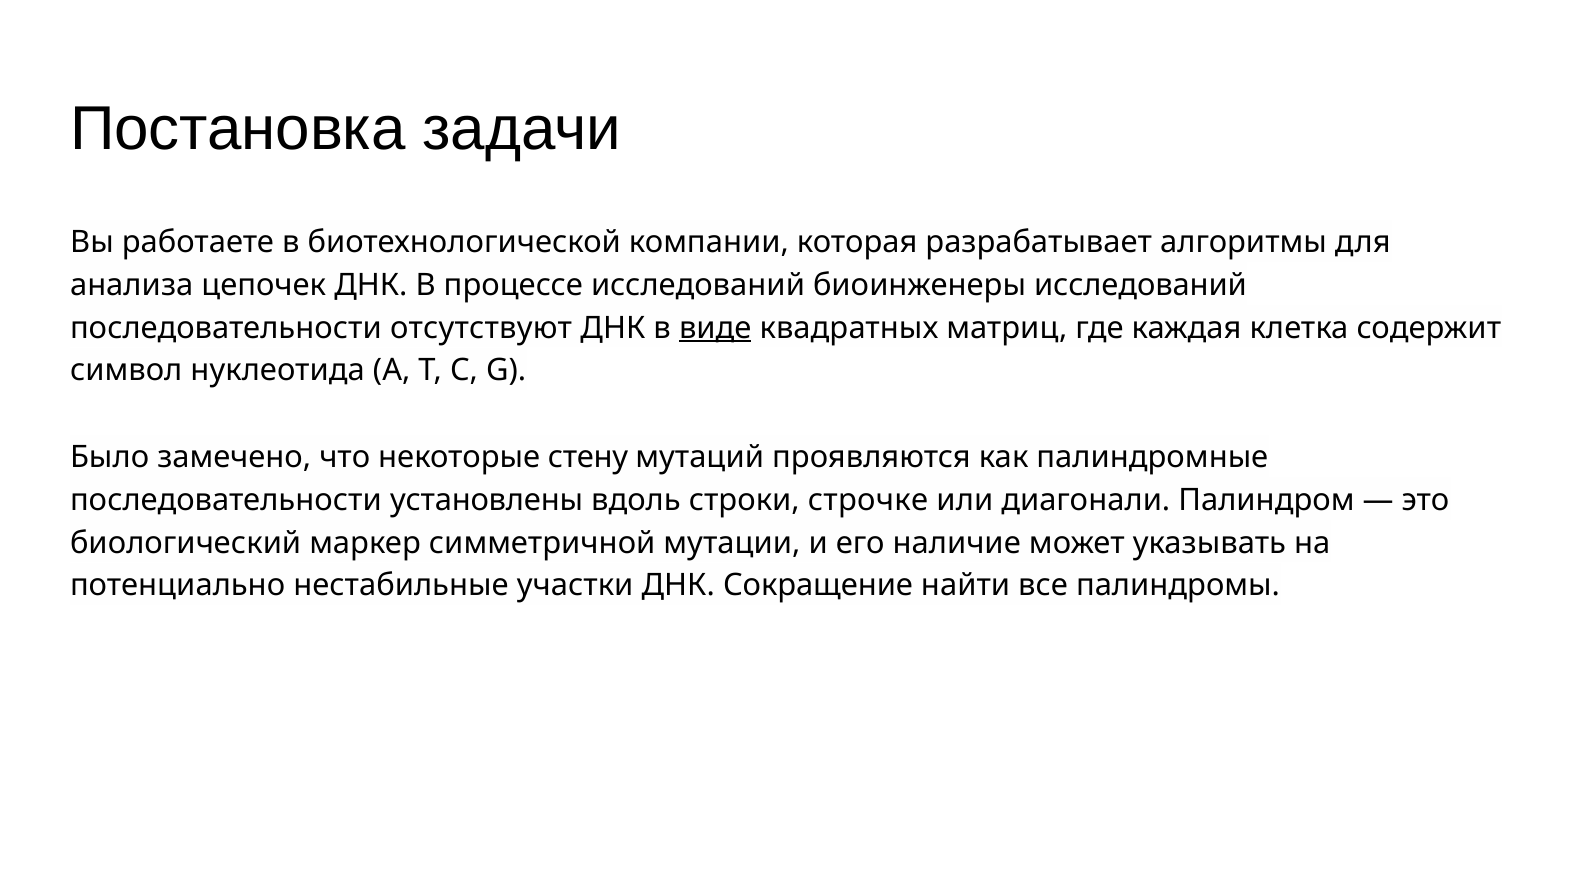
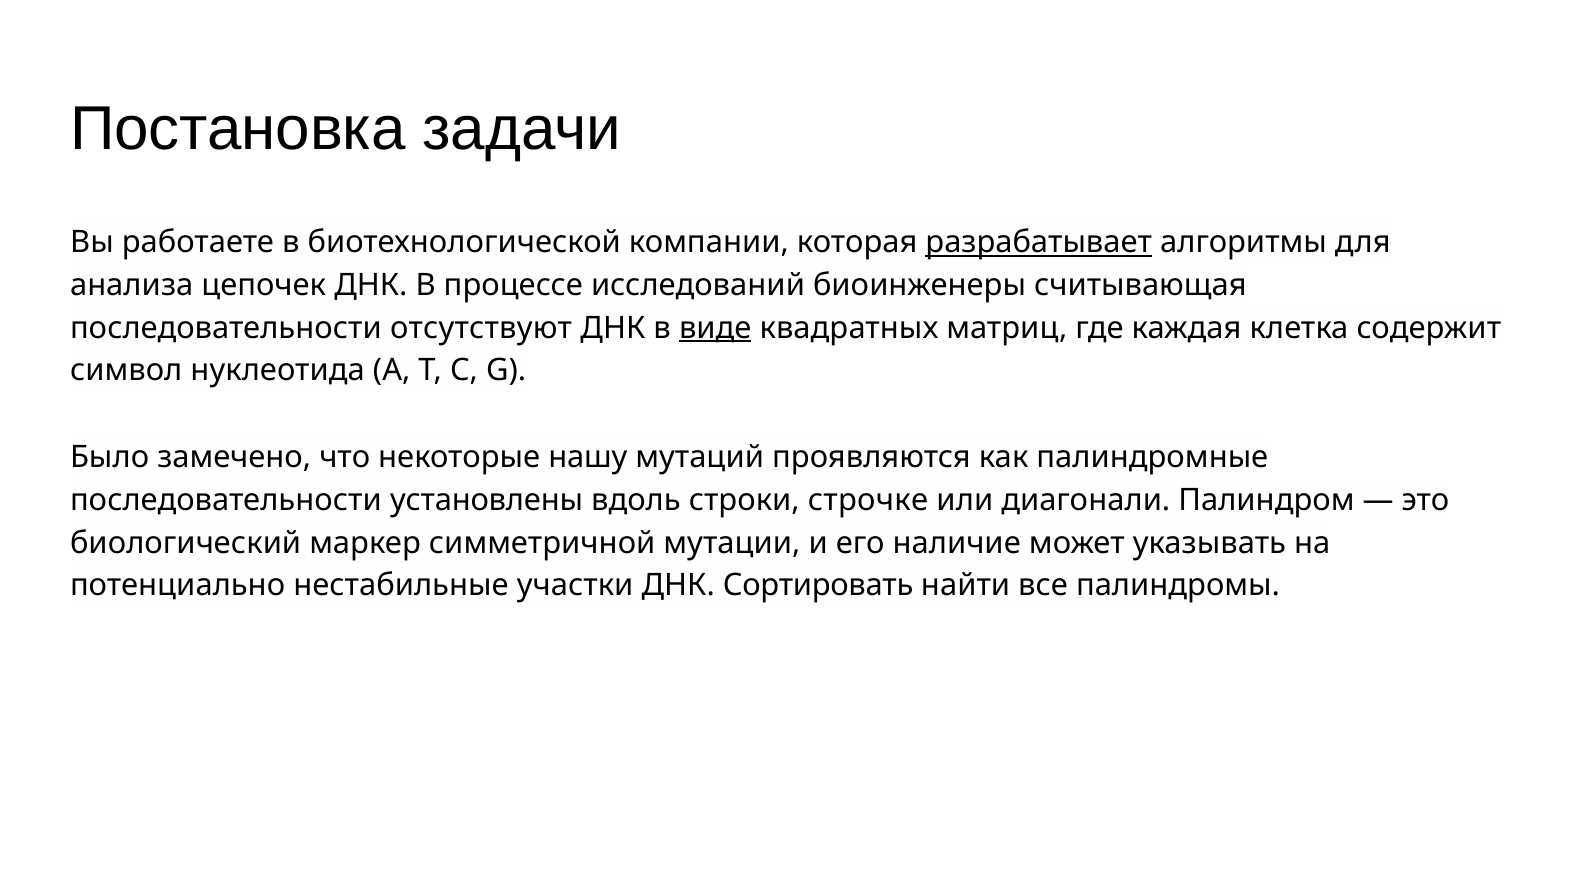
разрабатывает underline: none -> present (1039, 243)
биоинженеры исследований: исследований -> считывающая (1140, 285)
стену: стену -> нашу (588, 458)
Сокращение: Сокращение -> Сортировать (818, 585)
